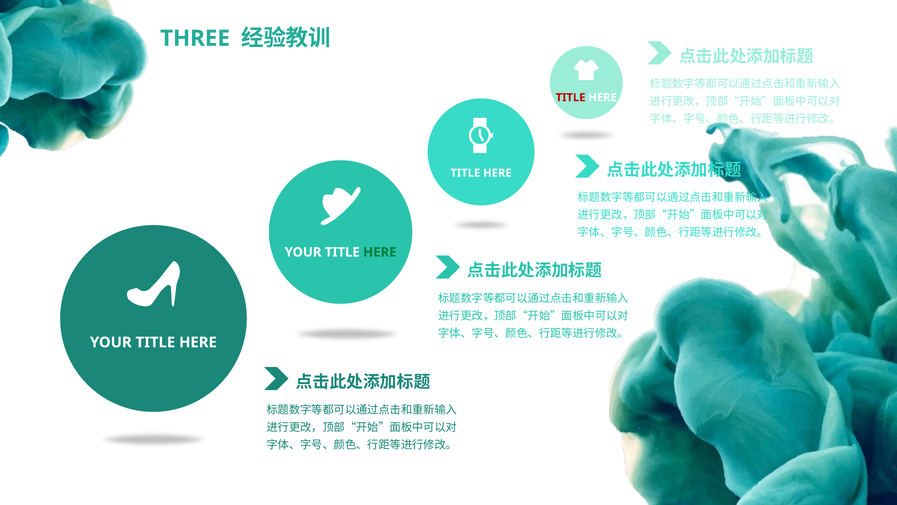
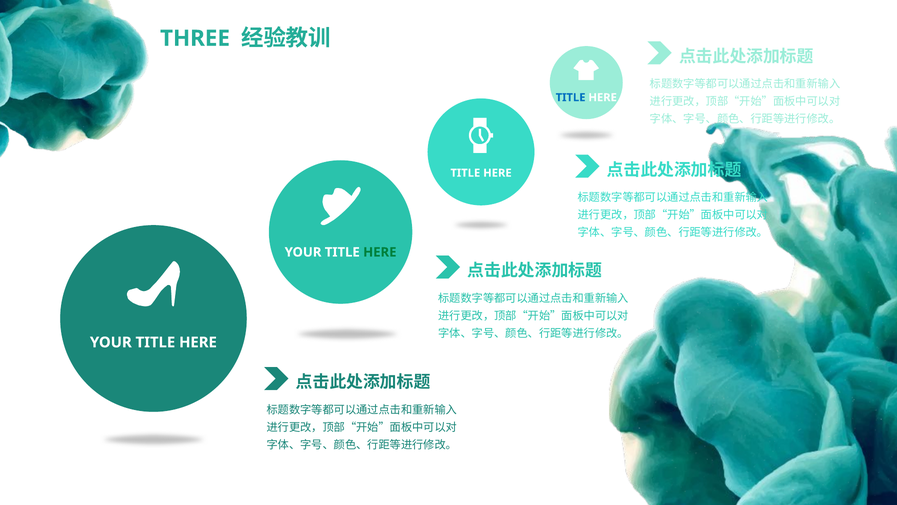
TITLE colour: red -> blue (571, 97)
